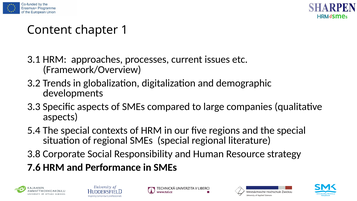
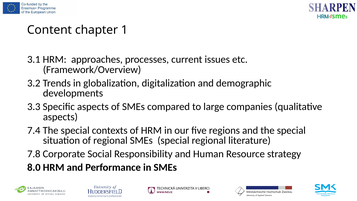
5.4: 5.4 -> 7.4 (34, 130)
3.8: 3.8 -> 7.8 (34, 154)
7.6: 7.6 -> 8.0 (34, 167)
